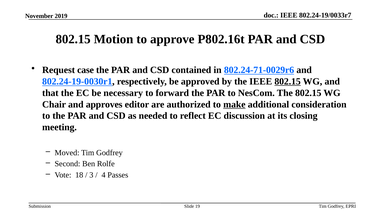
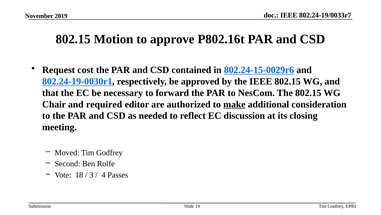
case: case -> cost (85, 70)
802.24-71-0029r6: 802.24-71-0029r6 -> 802.24-15-0029r6 (259, 70)
802.15 underline: present -> none (288, 81)
approves: approves -> required (104, 104)
